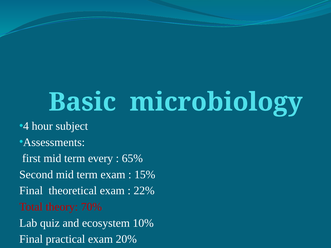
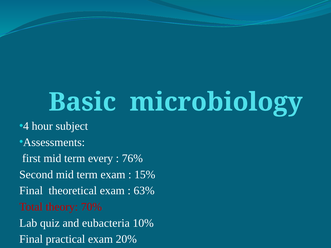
65%: 65% -> 76% (132, 159)
22%: 22% -> 63% (144, 191)
ecosystem: ecosystem -> eubacteria (106, 223)
